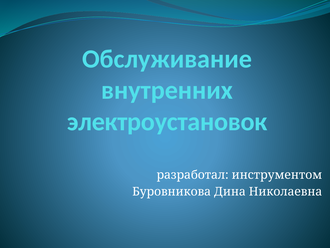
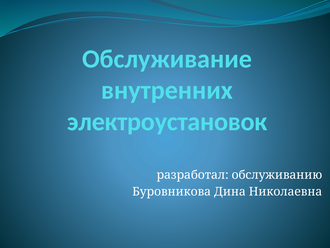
инструментом: инструментом -> обслуживанию (277, 175)
